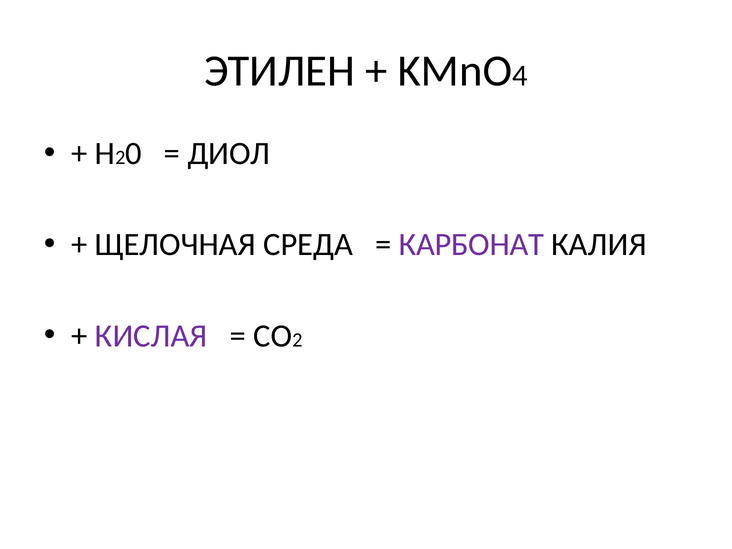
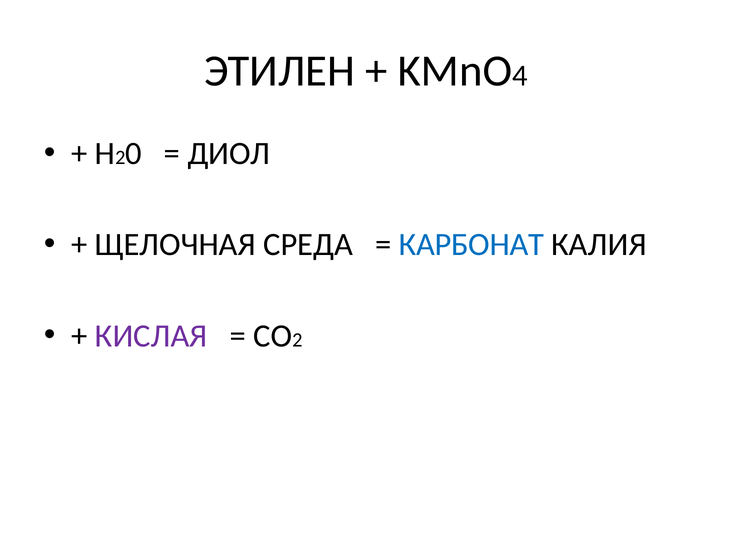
КАРБОНАТ colour: purple -> blue (471, 245)
